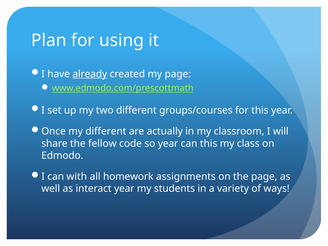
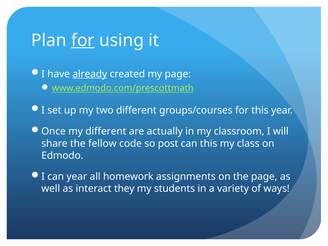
for underline: none -> present (83, 40)
so year: year -> post (168, 143)
can with: with -> year (77, 177)
interact year: year -> they (124, 189)
